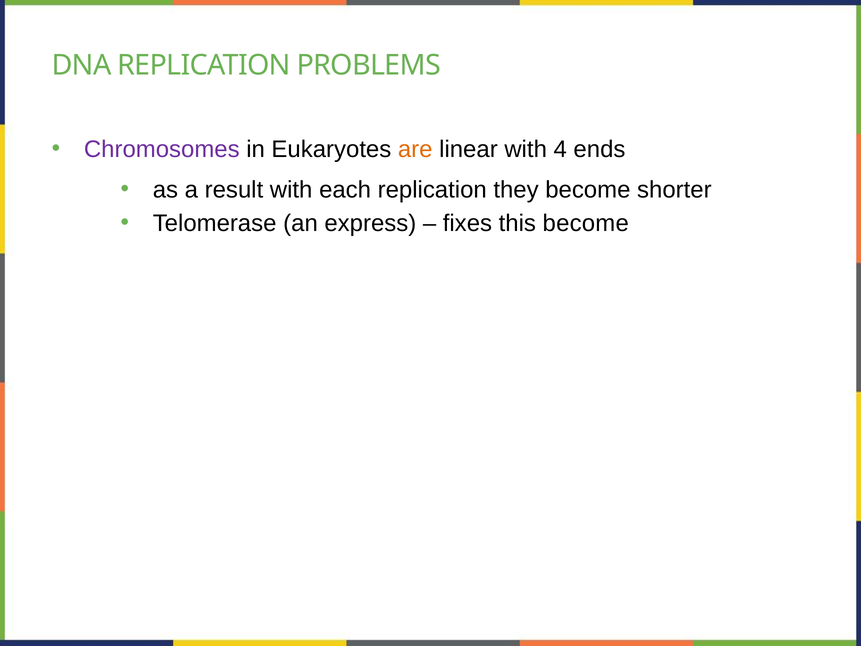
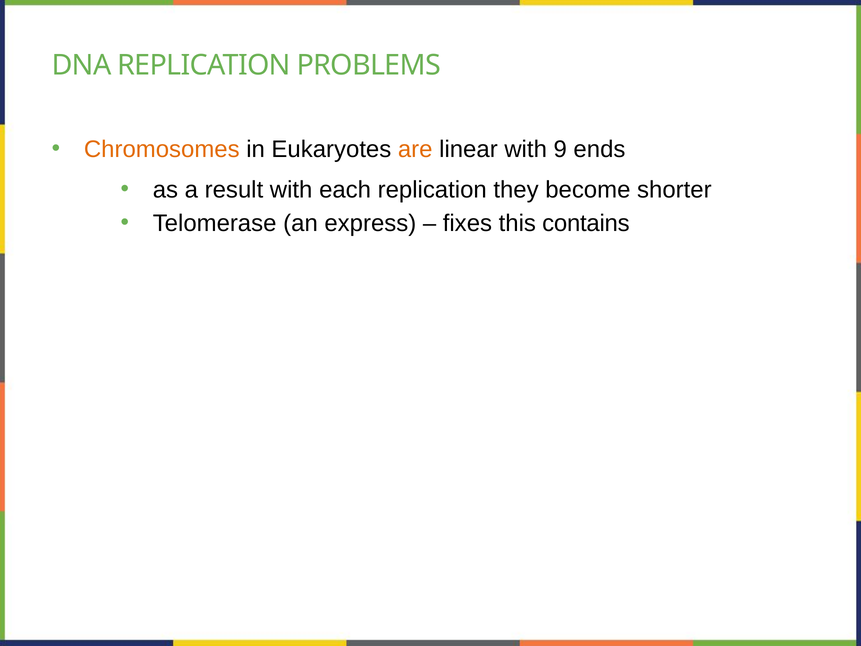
Chromosomes colour: purple -> orange (162, 149)
4: 4 -> 9 (560, 149)
this become: become -> contains (586, 223)
